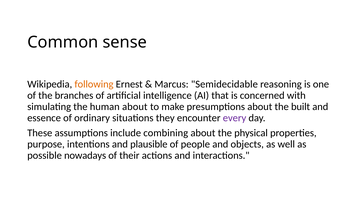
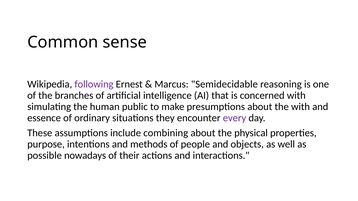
following colour: orange -> purple (94, 84)
human about: about -> public (135, 107)
the built: built -> with (301, 107)
plausible: plausible -> methods (149, 144)
